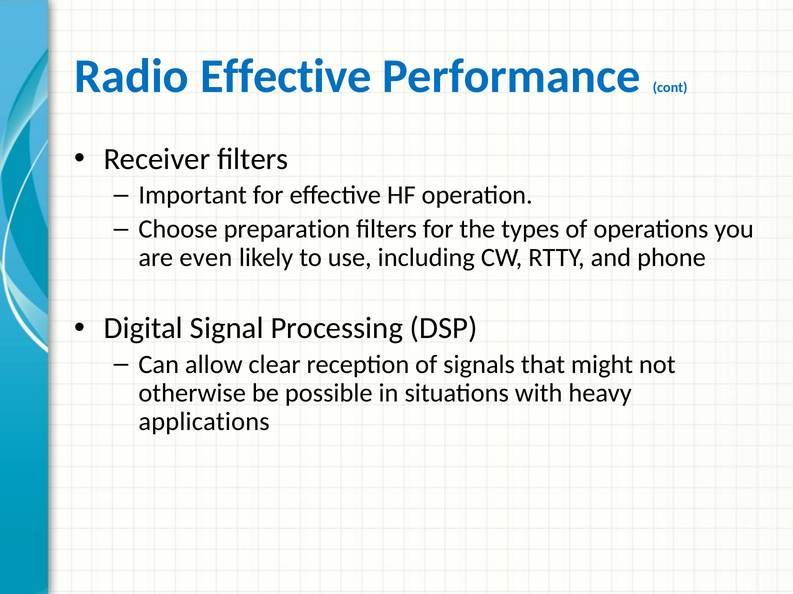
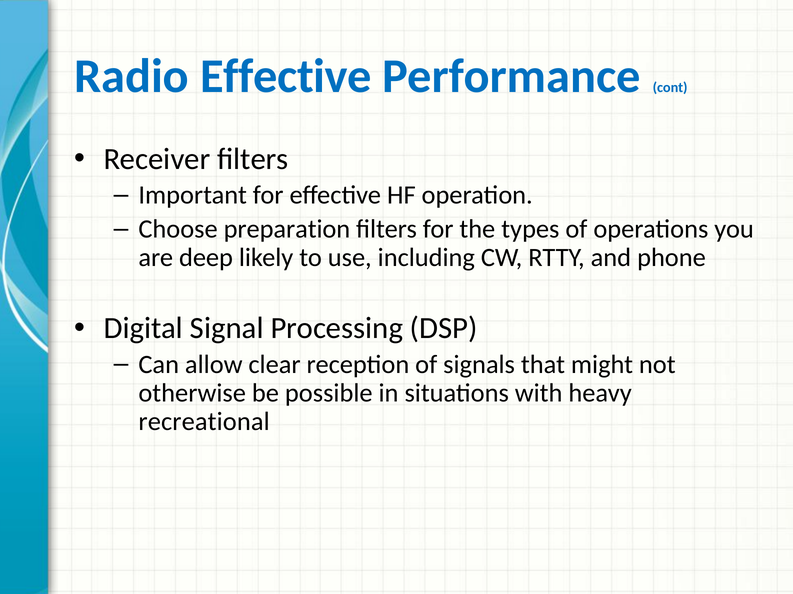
even: even -> deep (206, 258)
applications: applications -> recreational (204, 422)
